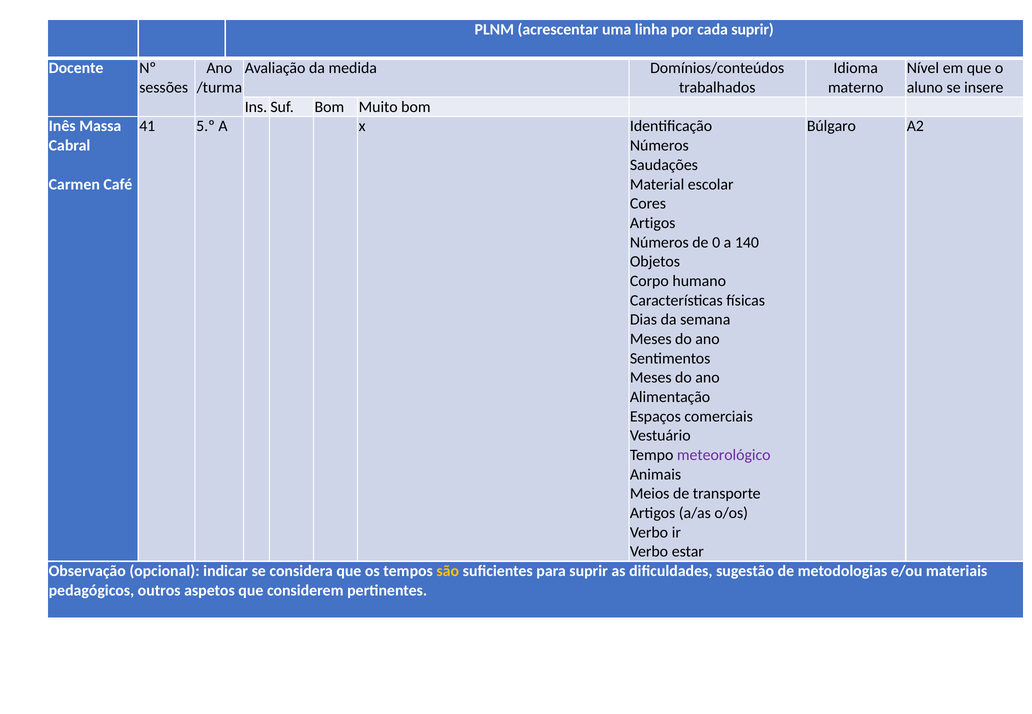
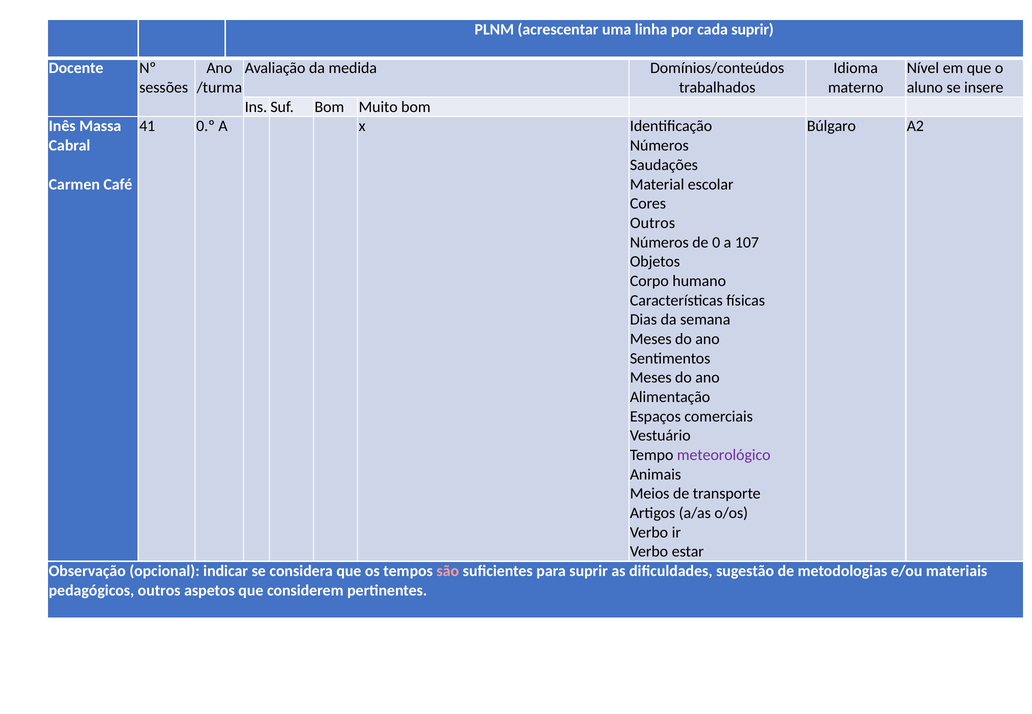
5.º: 5.º -> 0.º (206, 126)
Artigos: Artigos -> Outros (653, 223)
140: 140 -> 107 (747, 242)
são colour: yellow -> pink (448, 571)
